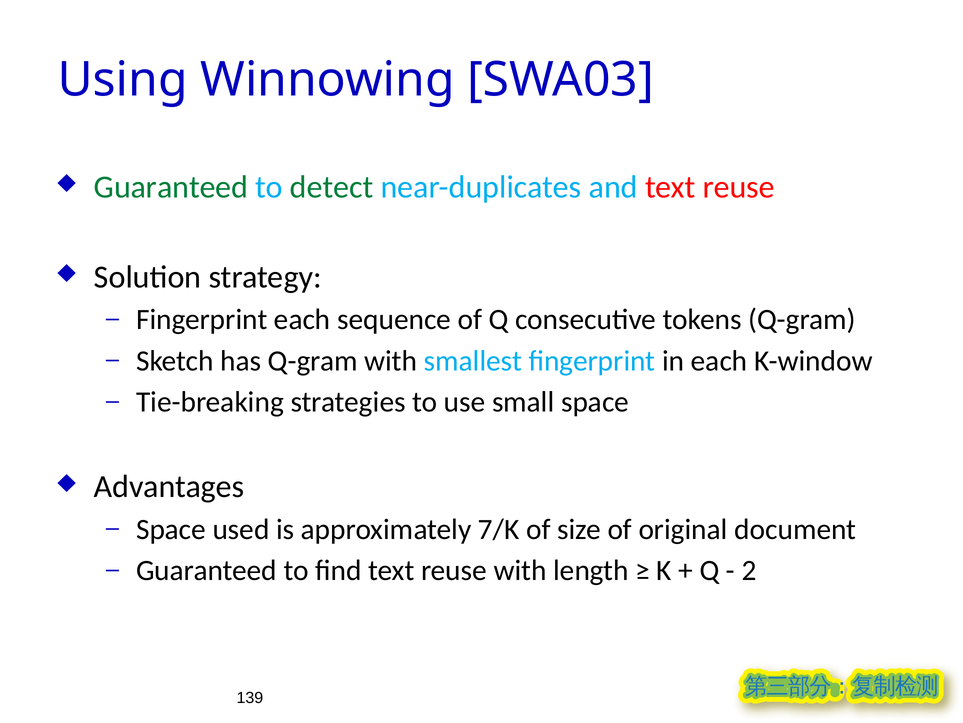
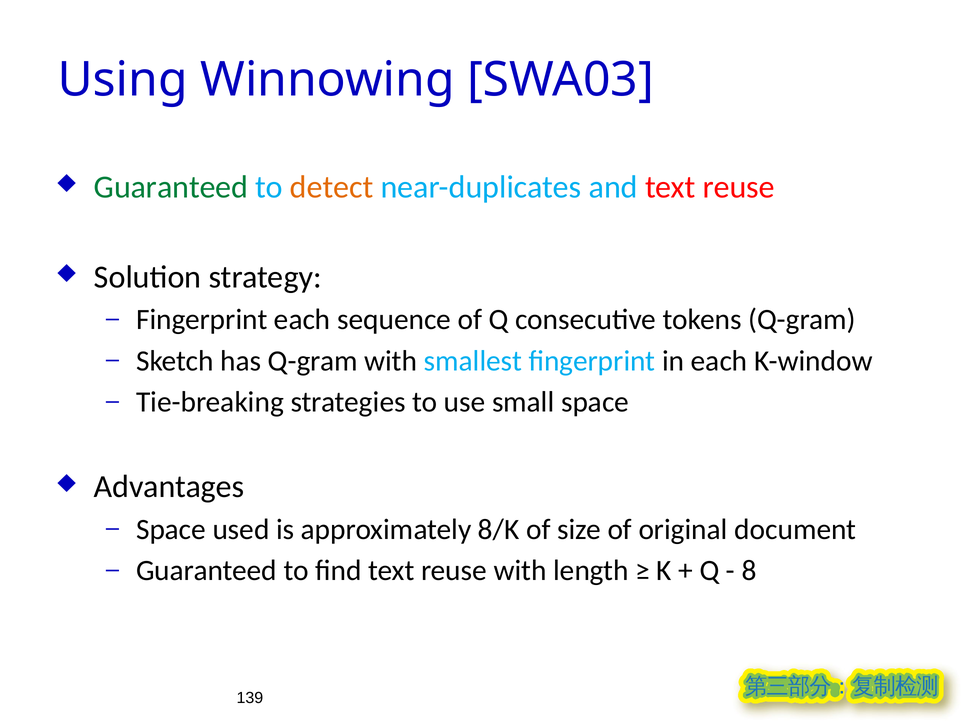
detect colour: green -> orange (332, 187)
7/K: 7/K -> 8/K (499, 529)
2: 2 -> 8 (749, 570)
